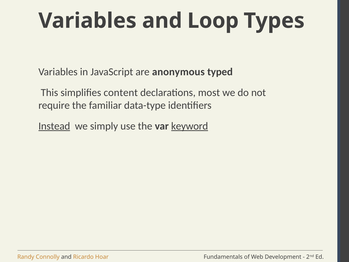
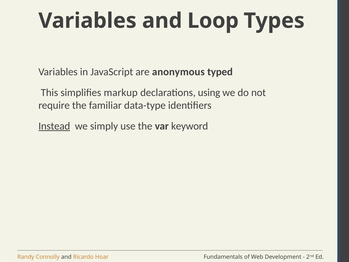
content: content -> markup (121, 92)
most: most -> using (209, 92)
keyword underline: present -> none (190, 126)
